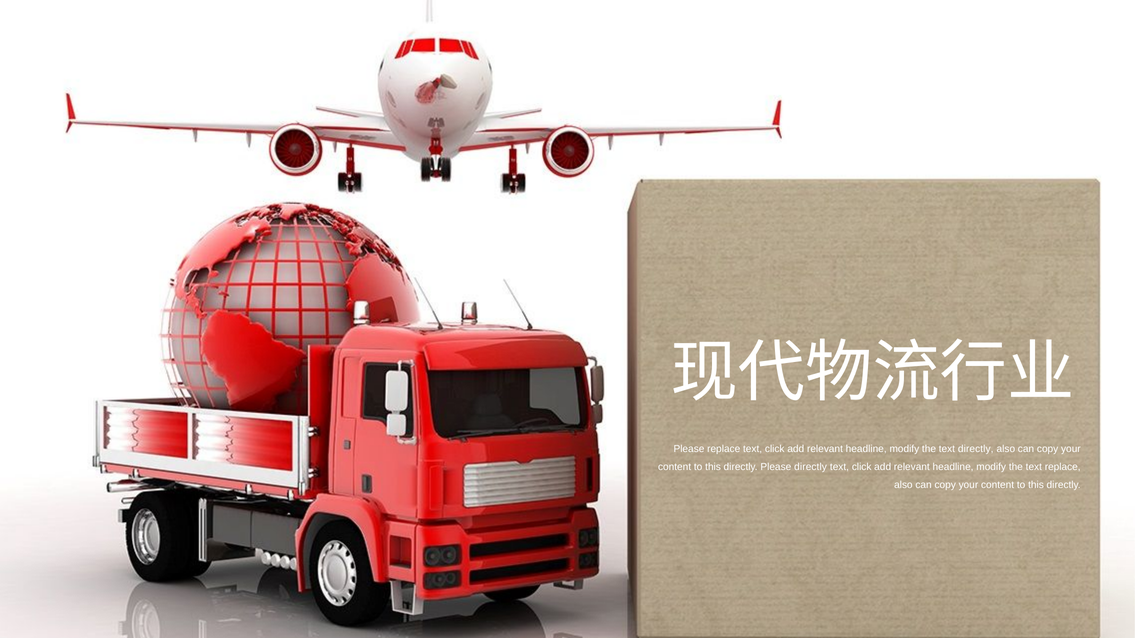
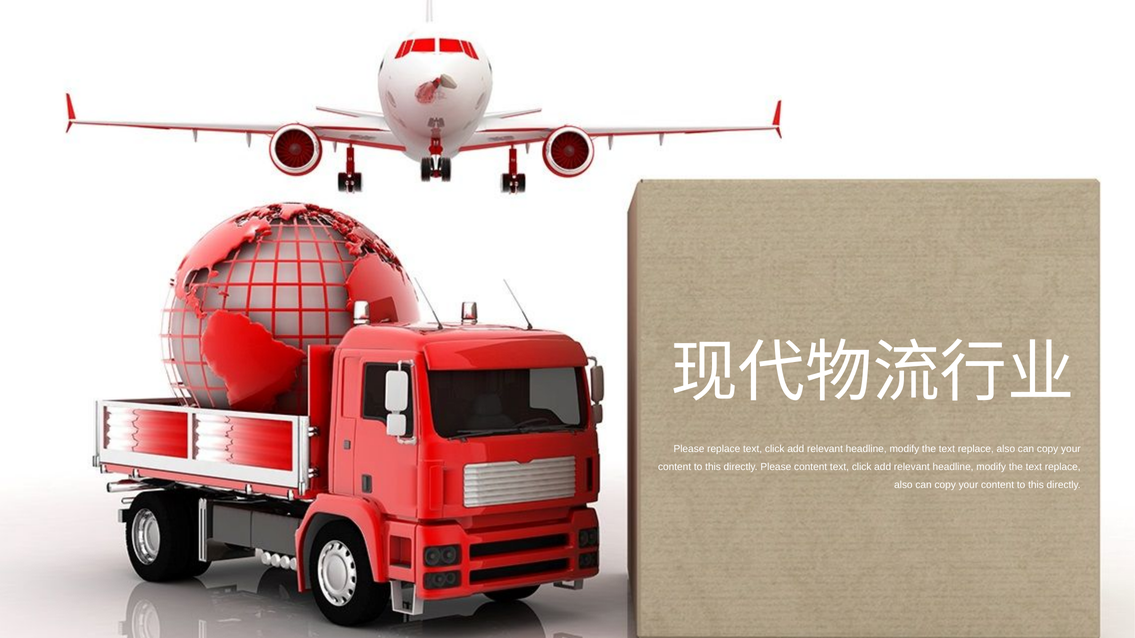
directly: directly -> replace (976, 449)
Please directly: directly -> content (811, 467)
